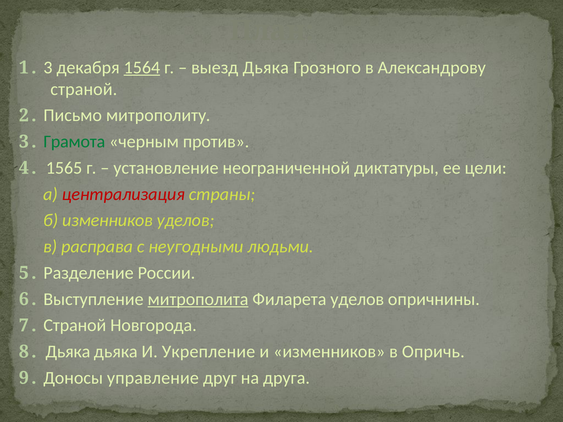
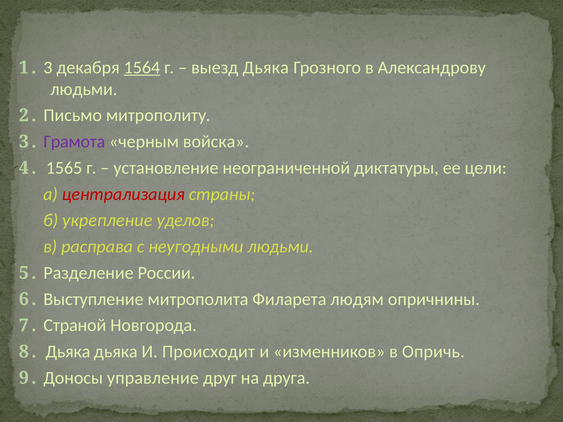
страной: страной -> людьми (84, 89)
Грамота colour: green -> purple (74, 142)
против: против -> войска (216, 142)
б изменников: изменников -> укрепление (107, 220)
митрополита underline: present -> none (198, 299)
Филарета уделов: уделов -> людям (357, 299)
Укрепление: Укрепление -> Происходит (208, 352)
